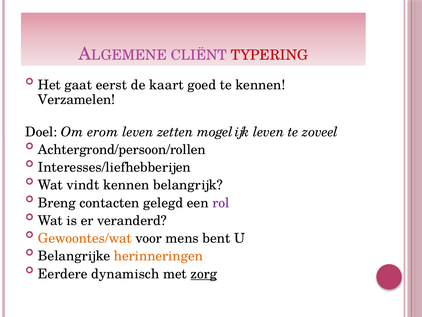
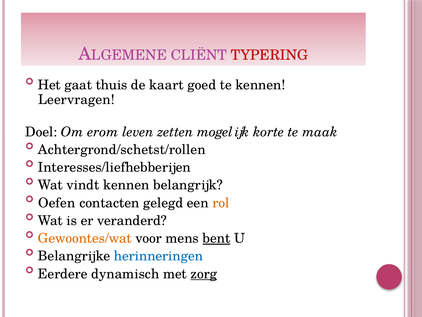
eerst: eerst -> thuis (112, 85)
Verzamelen: Verzamelen -> Leervragen (76, 100)
mogelijk leven: leven -> korte (269, 132)
zoveel: zoveel -> maak (320, 132)
Achtergrond/persoon/rollen: Achtergrond/persoon/rollen -> Achtergrond/schetst/rollen (122, 149)
Breng: Breng -> Oefen (57, 203)
rol colour: purple -> orange (221, 203)
bent underline: none -> present (216, 238)
herinneringen colour: orange -> blue (158, 256)
